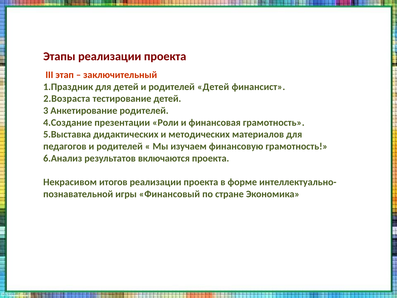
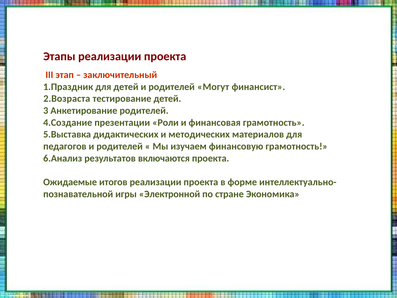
родителей Детей: Детей -> Могут (213, 87)
Некрасивом: Некрасивом -> Ожидаемые (70, 182)
Финансовый: Финансовый -> Электронной (170, 194)
